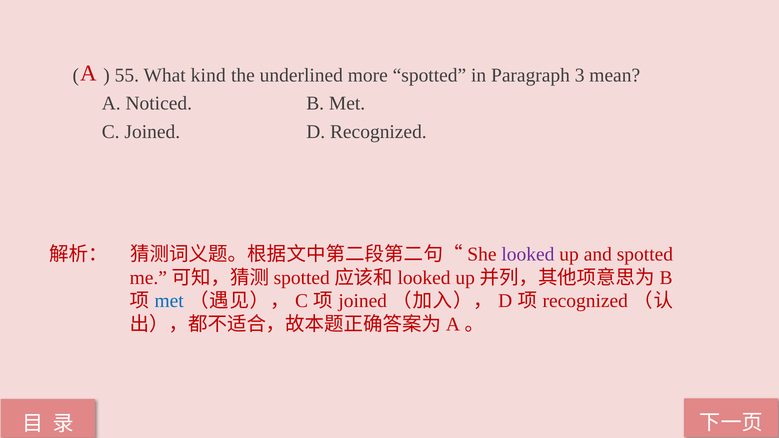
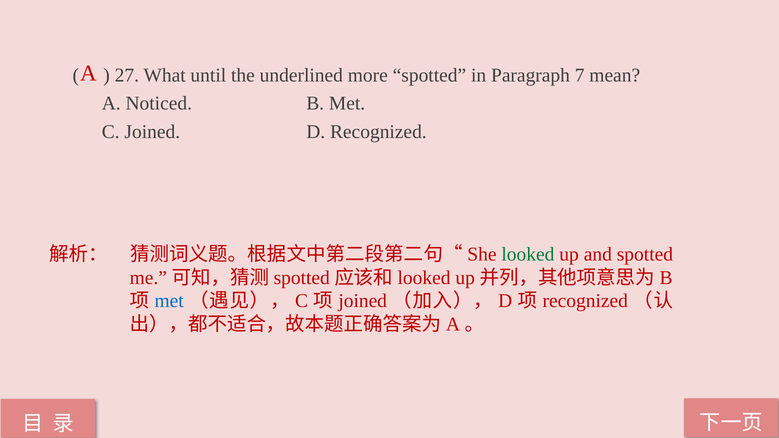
55: 55 -> 27 (127, 76)
kind: kind -> until (208, 76)
3: 3 -> 7 (580, 76)
looked colour: purple -> green (528, 254)
